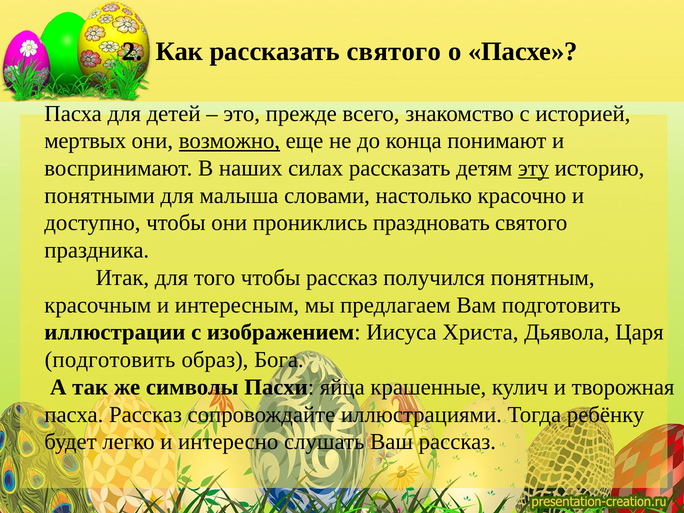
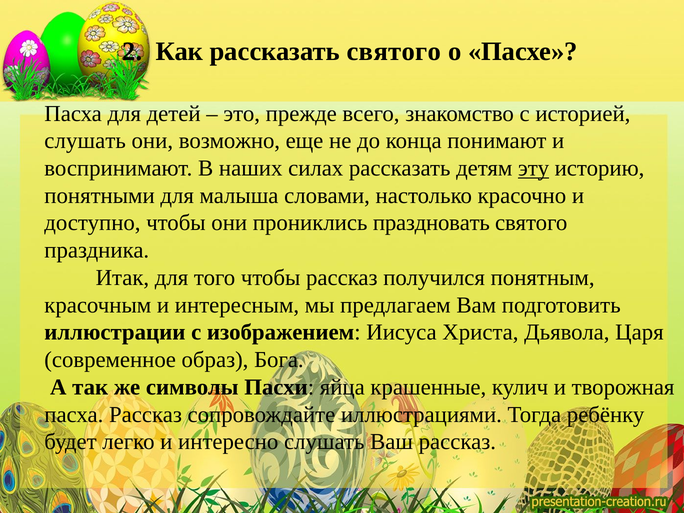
мертвых: мертвых -> слушать (85, 141)
возможно underline: present -> none (229, 141)
подготовить: подготовить -> современное (110, 360)
